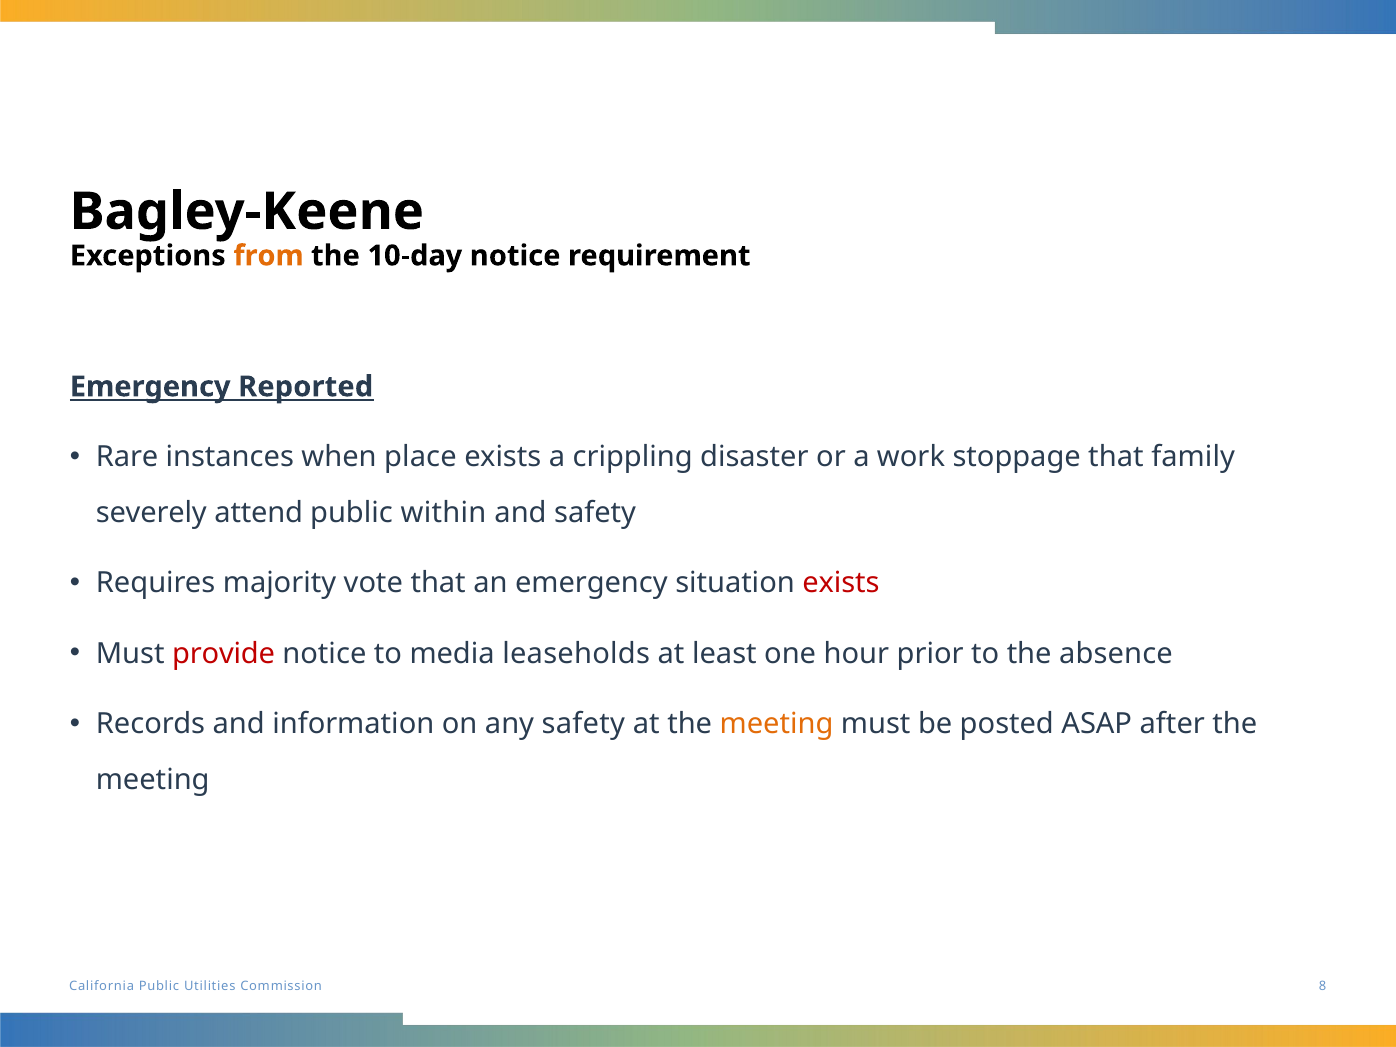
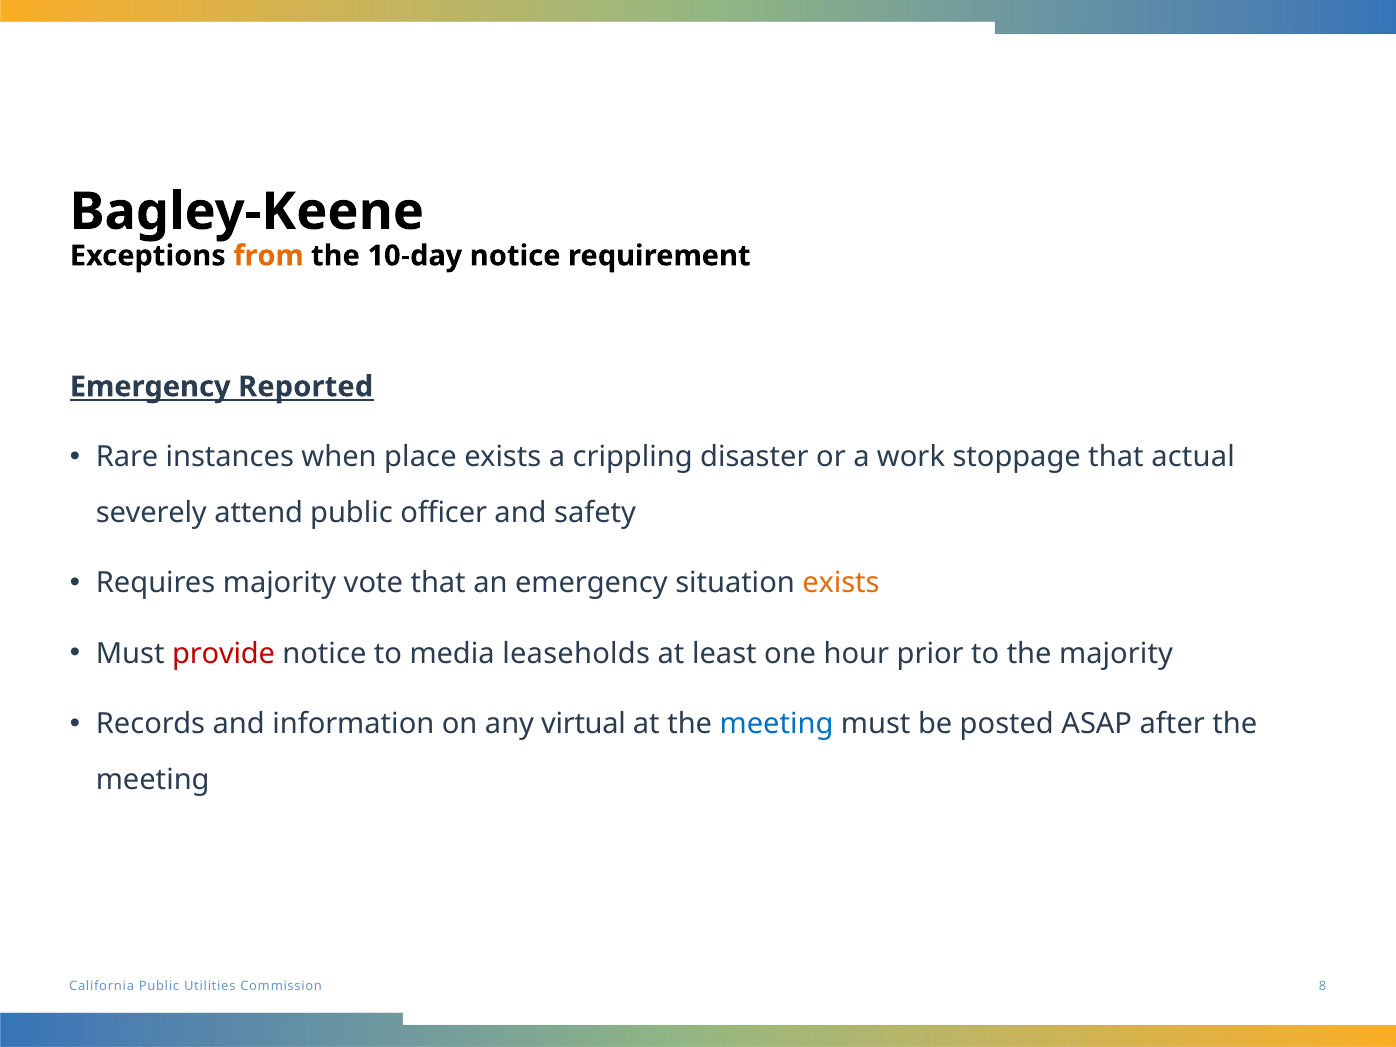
family: family -> actual (1193, 457)
within: within -> officer (444, 513)
exists colour: red -> orange (841, 583)
the absence: absence -> majority (1116, 654)
any safety: safety -> virtual (584, 724)
meeting colour: orange -> blue (777, 724)
